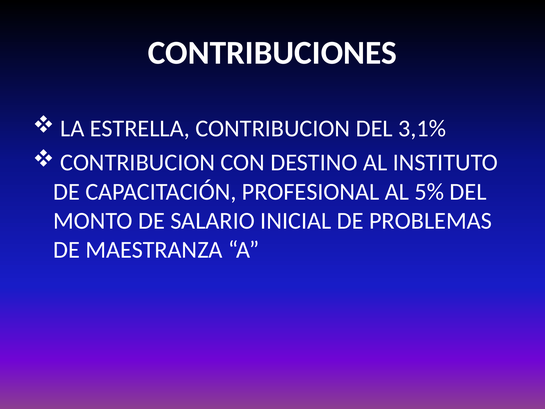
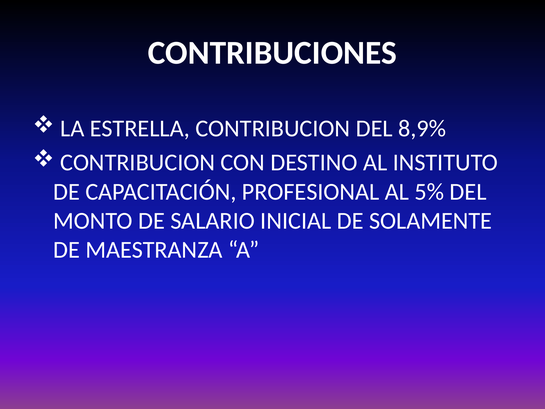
3,1%: 3,1% -> 8,9% (422, 129)
PROBLEMAS: PROBLEMAS -> SOLAMENTE (431, 221)
